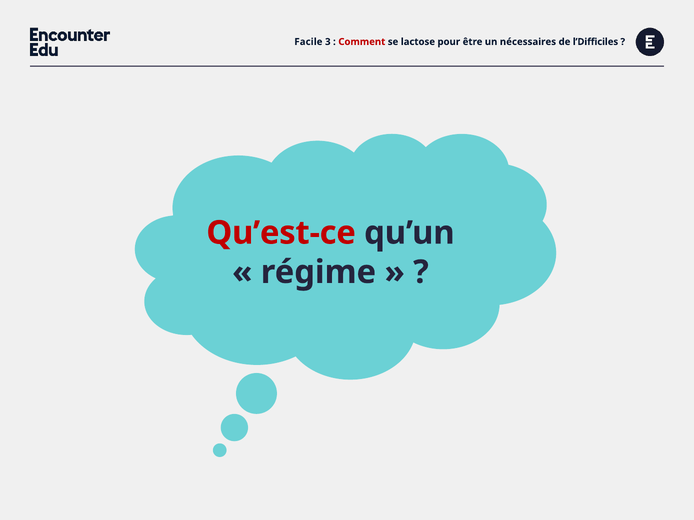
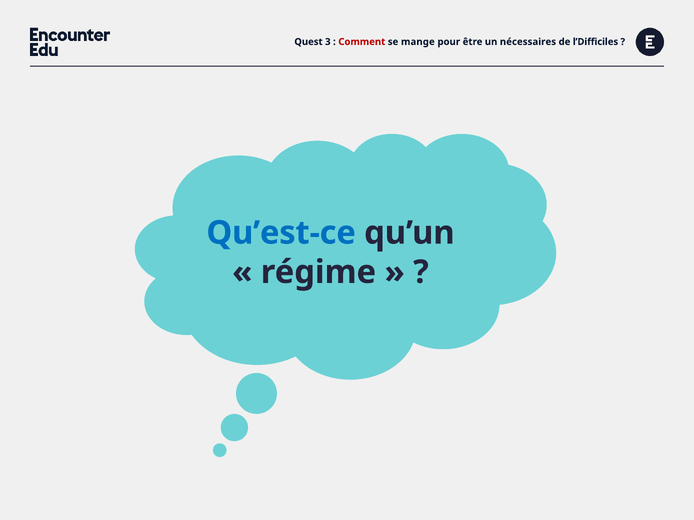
Facile: Facile -> Quest (308, 42)
lactose: lactose -> mange (418, 42)
Qu’est-ce colour: red -> blue (281, 233)
